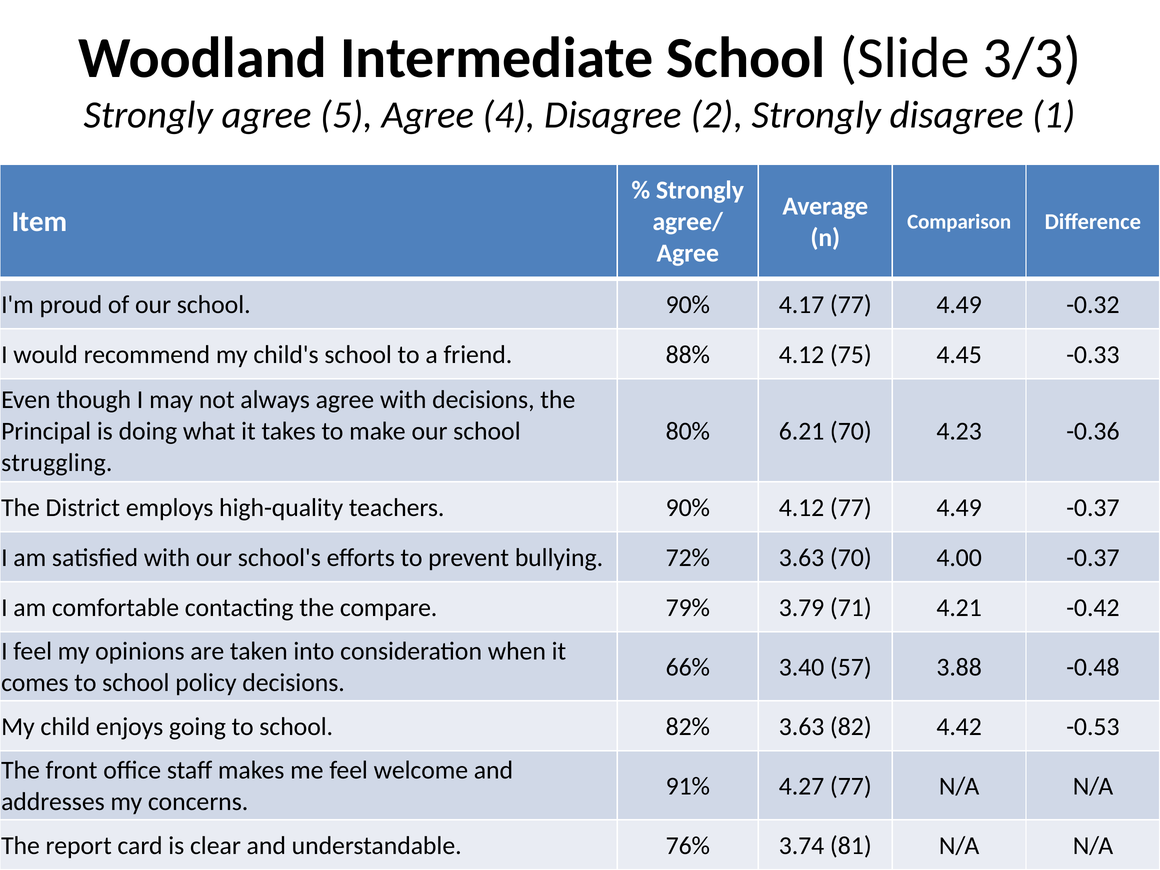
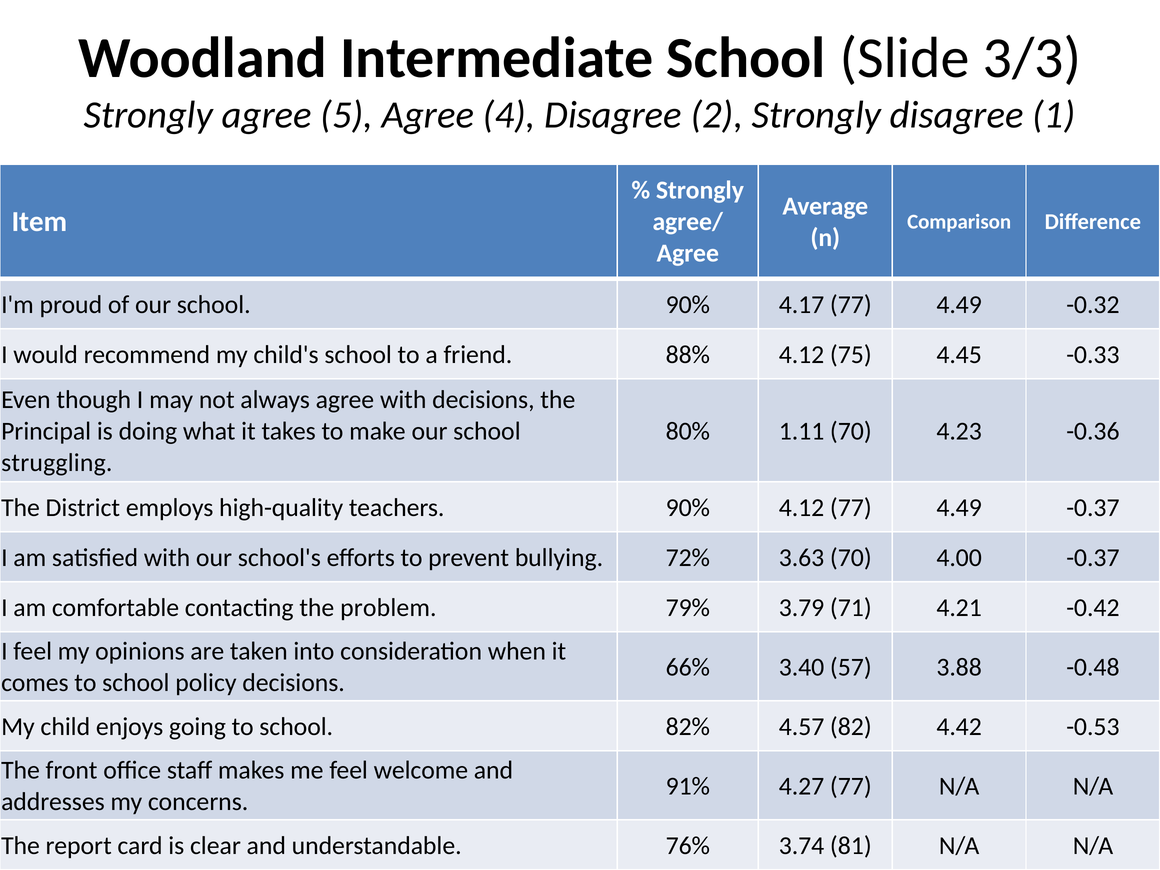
6.21: 6.21 -> 1.11 (802, 431)
compare: compare -> problem (388, 608)
82% 3.63: 3.63 -> 4.57 (802, 727)
